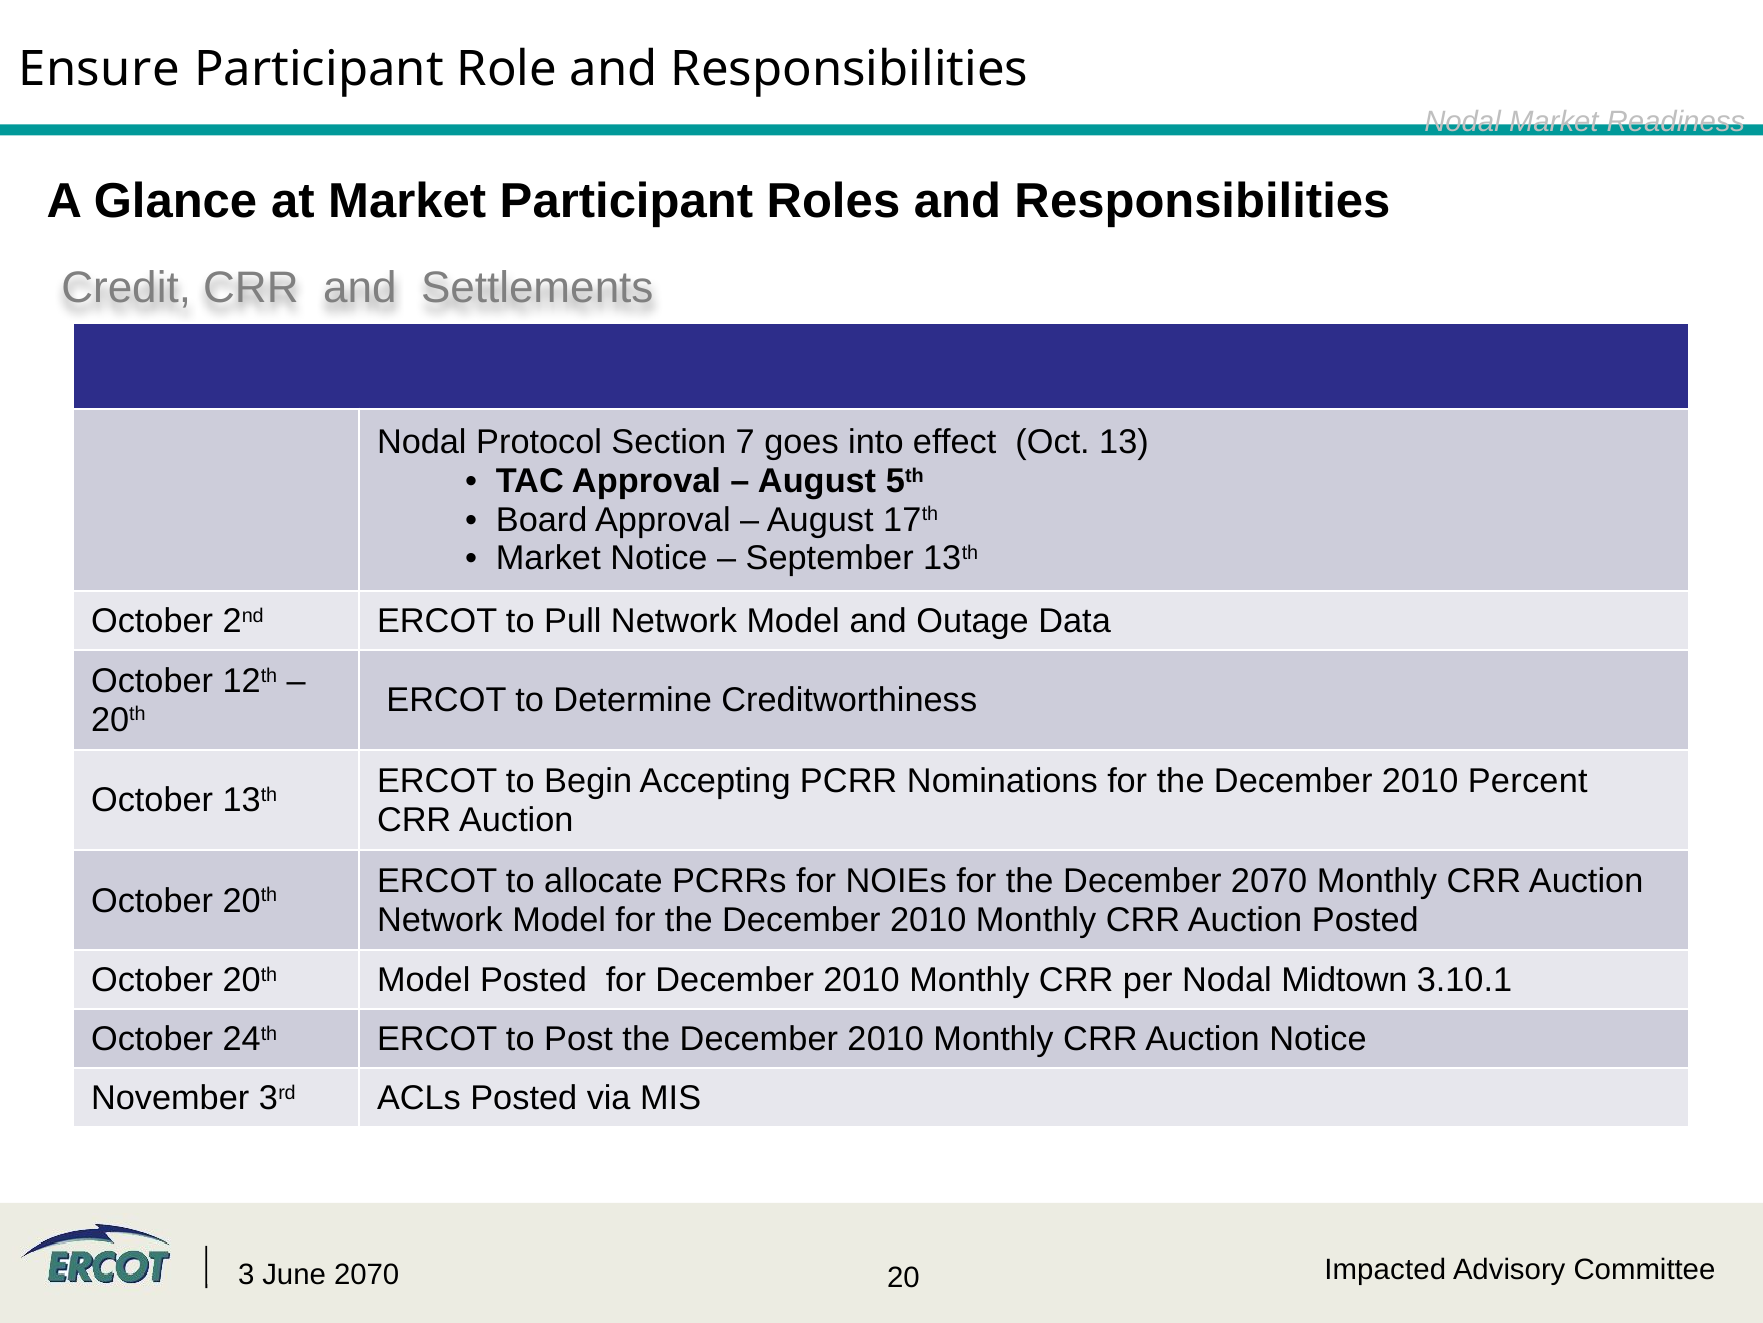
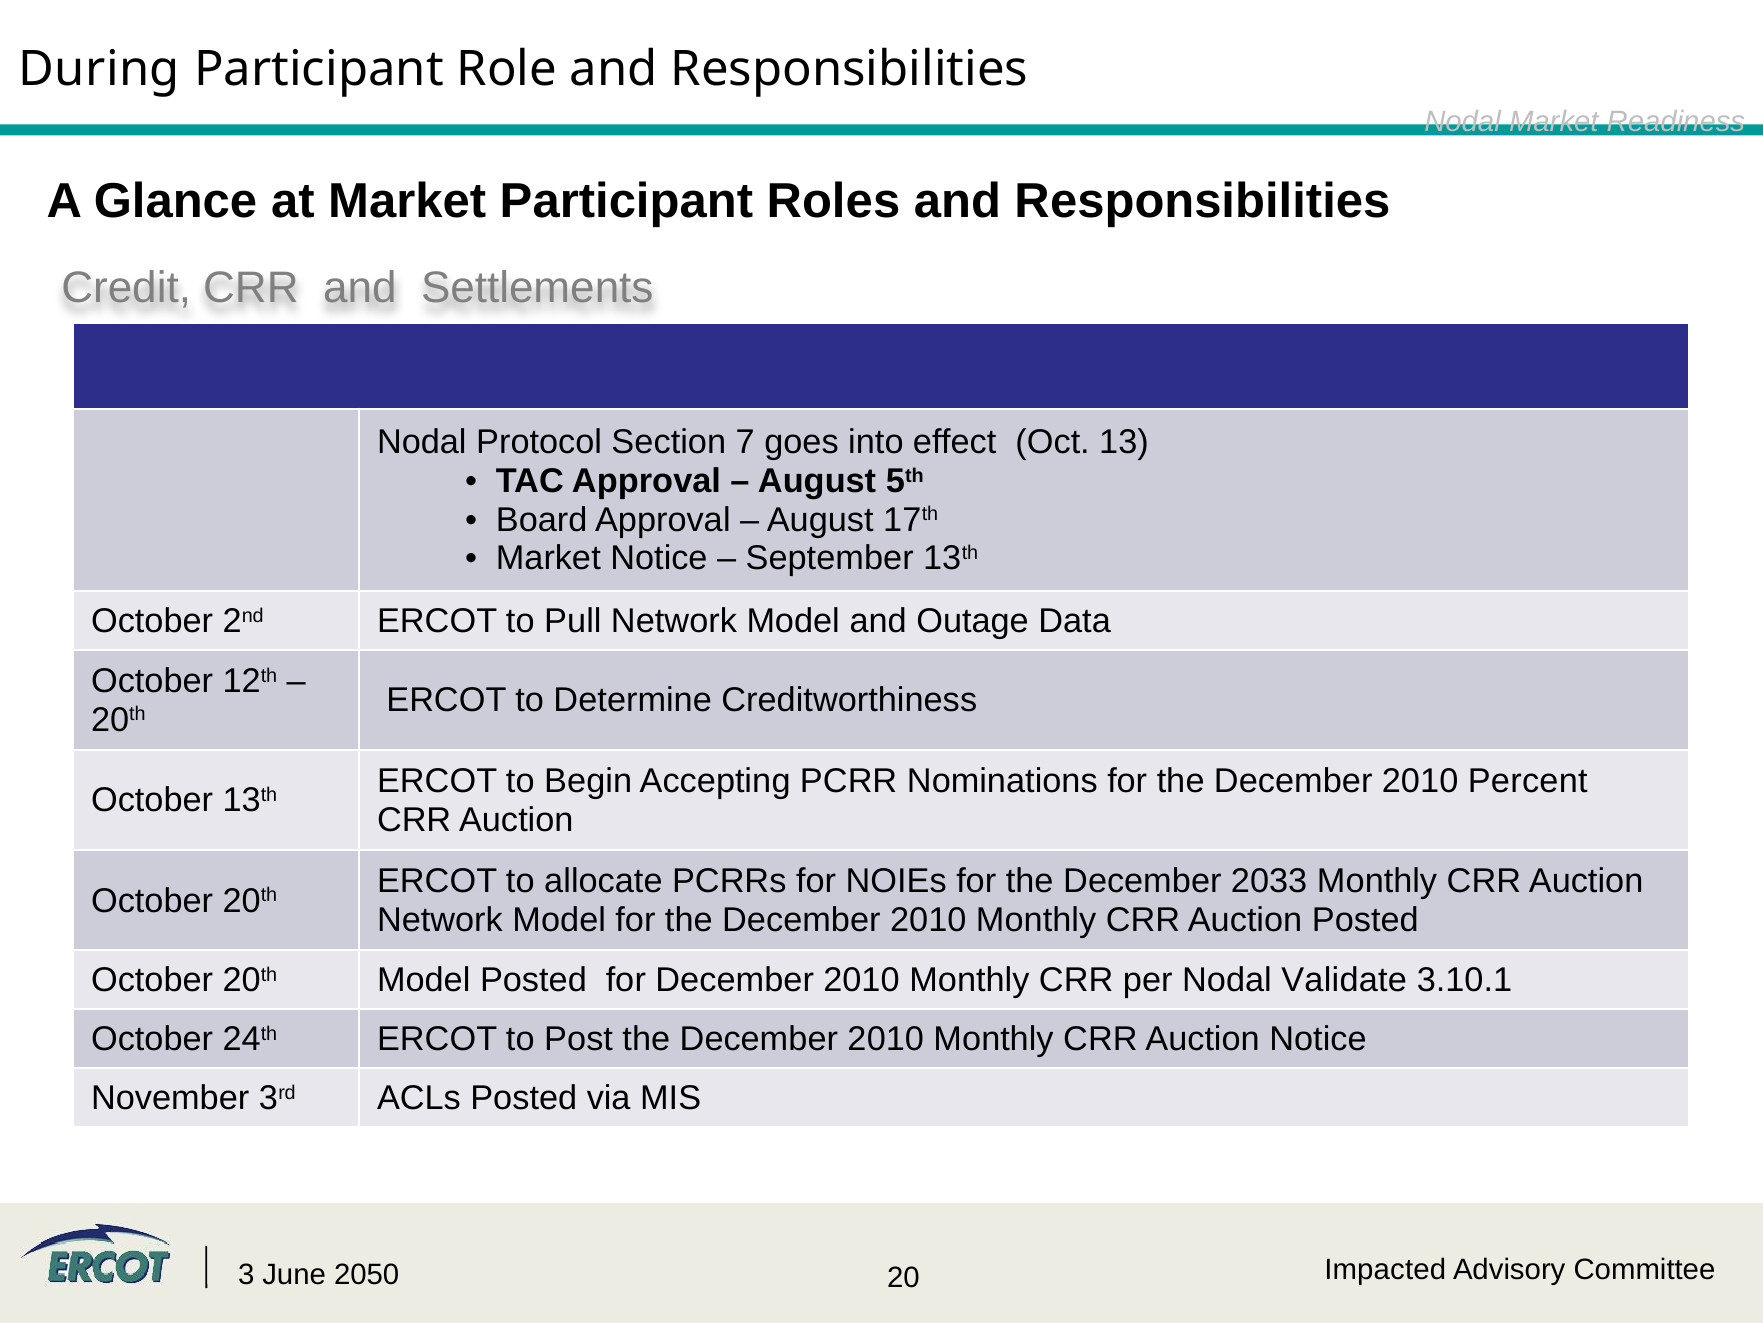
Ensure: Ensure -> During (99, 70)
December 2070: 2070 -> 2033 (1269, 881)
Midtown: Midtown -> Validate (1344, 980)
June 2070: 2070 -> 2050 (367, 1274)
